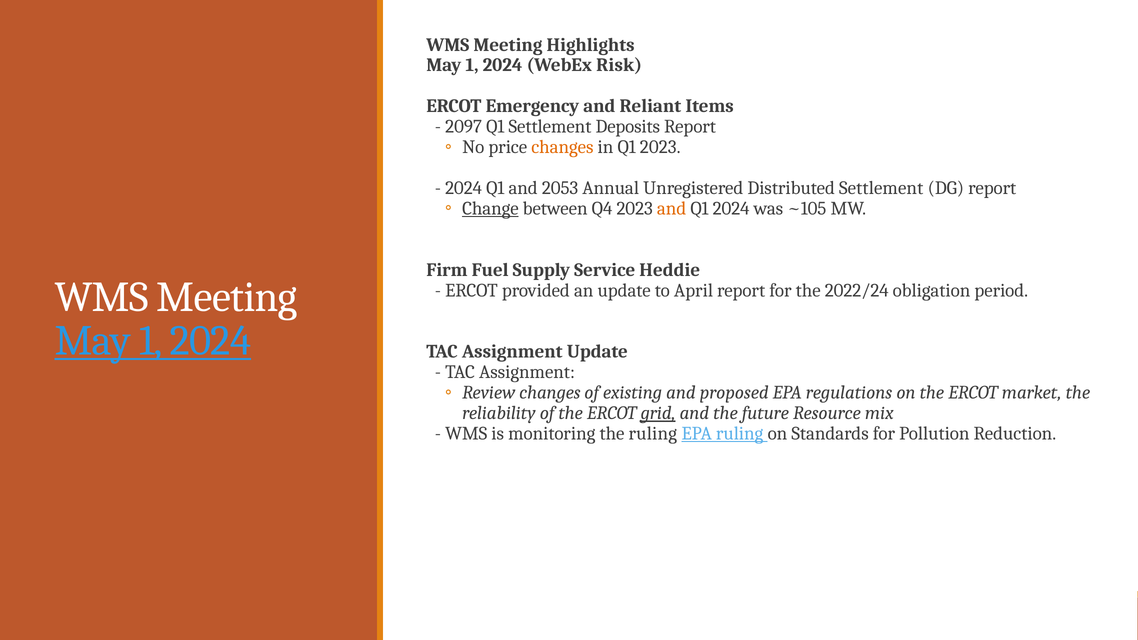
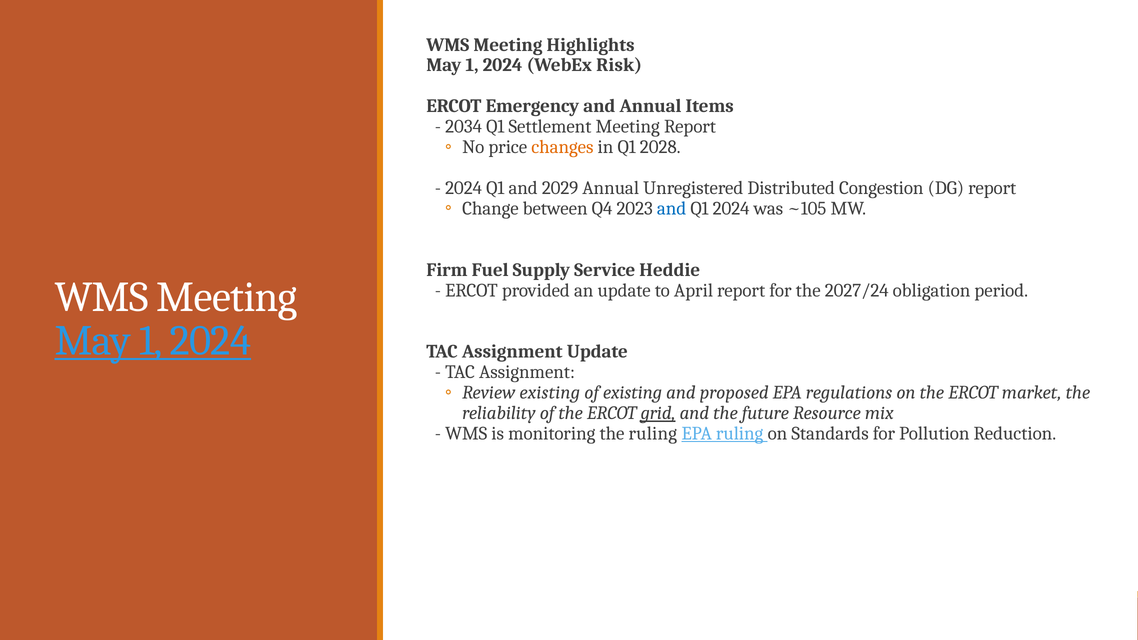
and Reliant: Reliant -> Annual (650, 106)
2097: 2097 -> 2034 (464, 127)
Settlement Deposits: Deposits -> Meeting (628, 127)
Q1 2023: 2023 -> 2028 (660, 147)
2053: 2053 -> 2029 (560, 188)
Distributed Settlement: Settlement -> Congestion (881, 188)
Change underline: present -> none (490, 208)
and colour: orange -> blue (672, 208)
2022/24: 2022/24 -> 2027/24 (857, 290)
Review changes: changes -> existing (550, 393)
